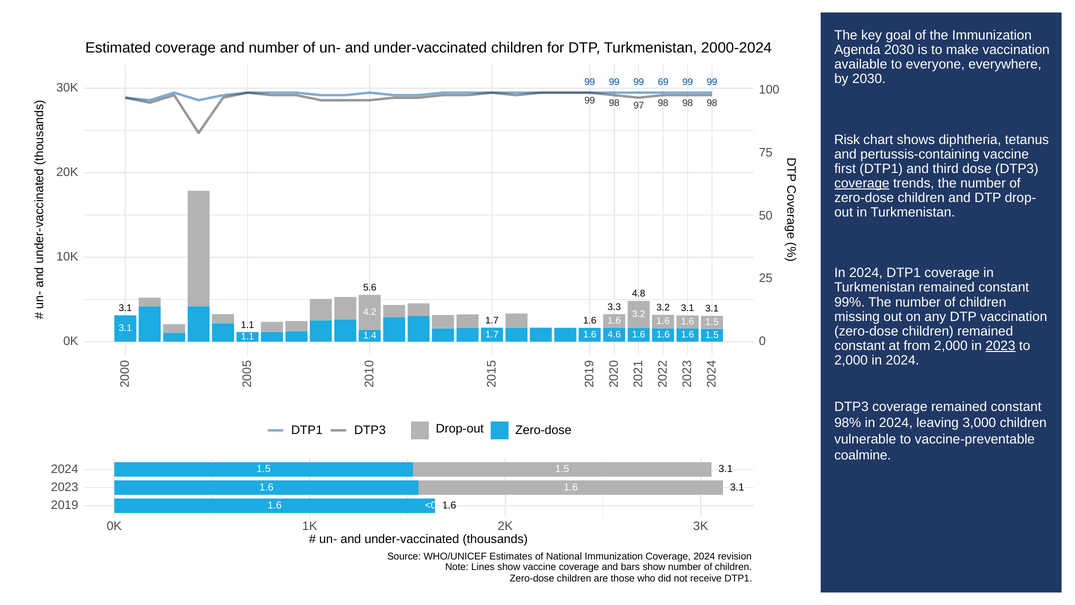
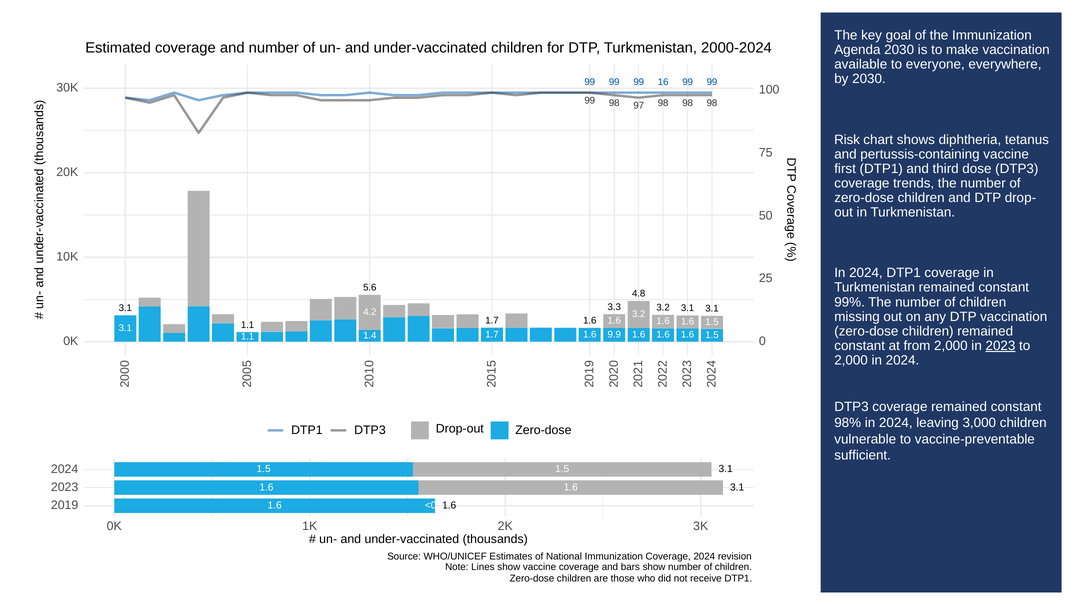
69: 69 -> 16 (663, 82)
coverage underline: present -> none (862, 183)
4.6: 4.6 -> 9.9 (614, 334)
coalmine: coalmine -> sufficient (863, 455)
